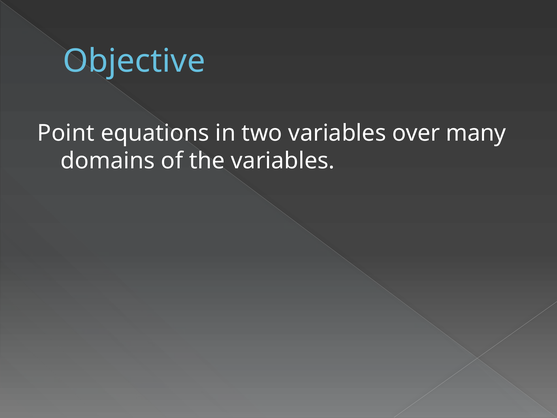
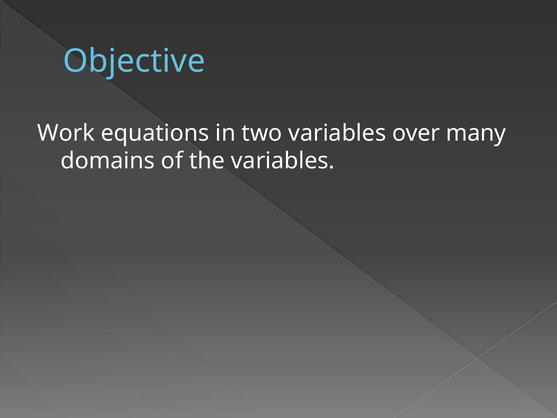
Point: Point -> Work (66, 133)
